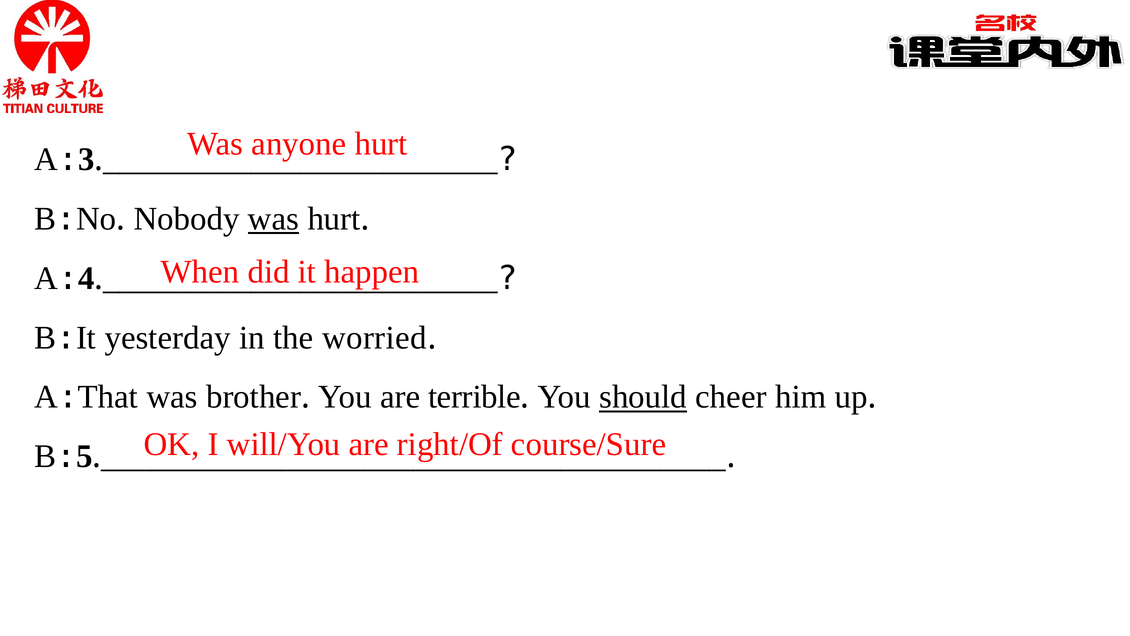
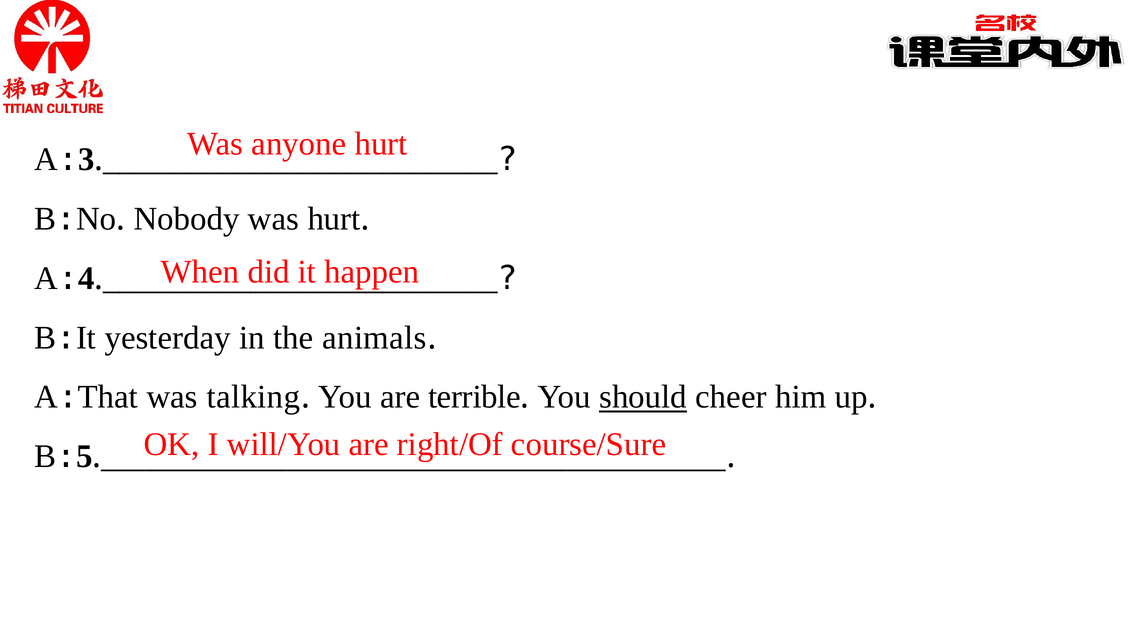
was underline: present -> none (274, 219)
worried: worried -> animals (374, 337)
brother: brother -> talking (253, 397)
